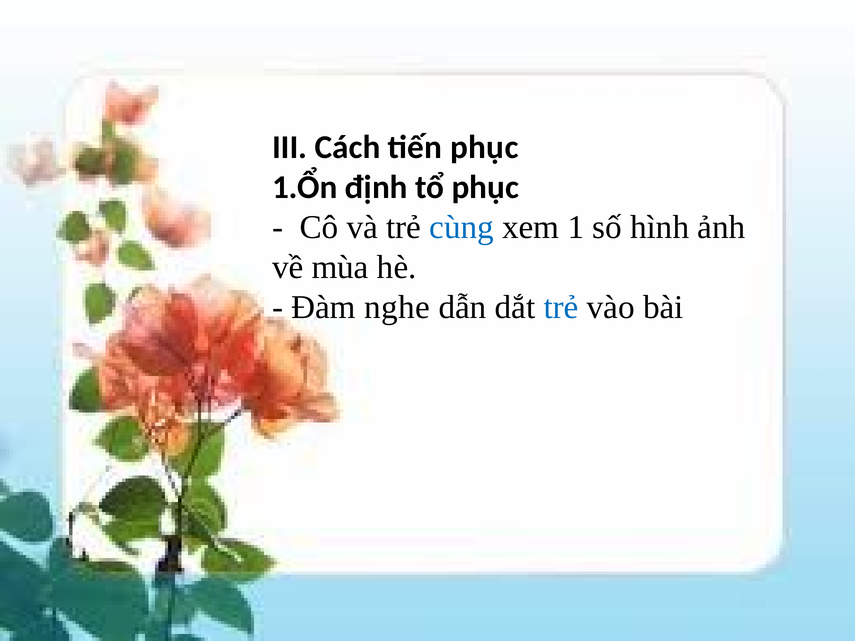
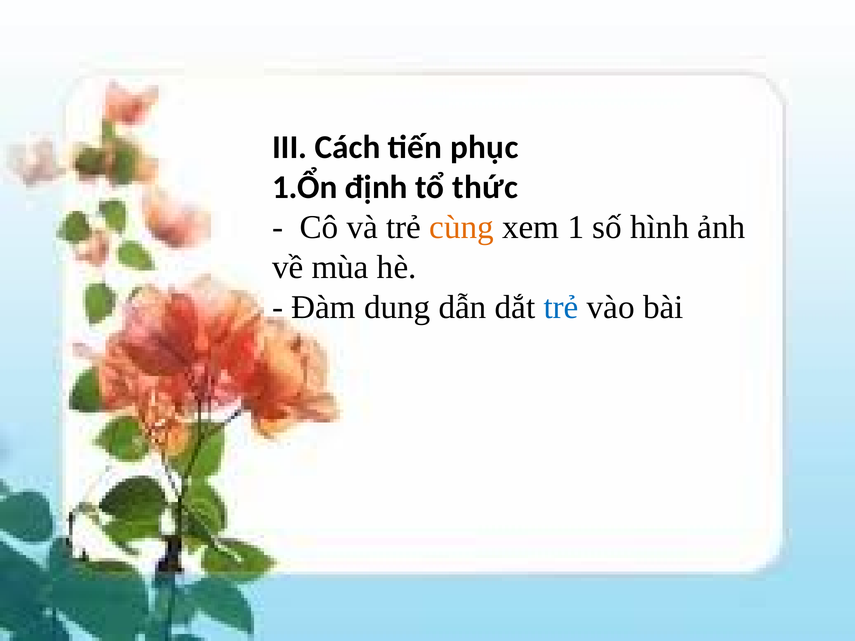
tổ phục: phục -> thức (485, 187)
cùng colour: blue -> orange (462, 227)
nghe: nghe -> dung (397, 307)
